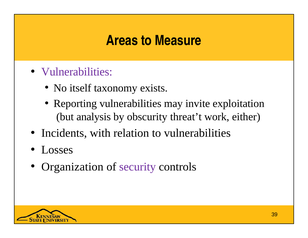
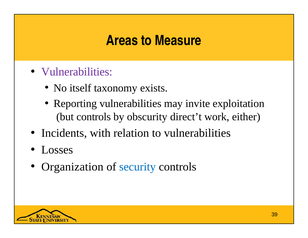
but analysis: analysis -> controls (94, 117)
threat’t: threat’t -> direct’t (186, 117)
security colour: purple -> blue (138, 167)
